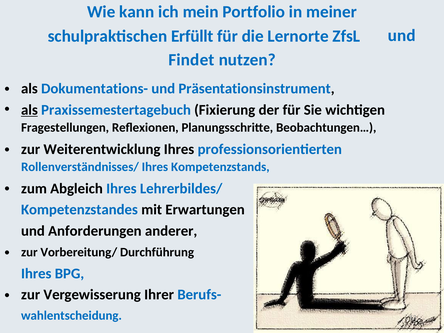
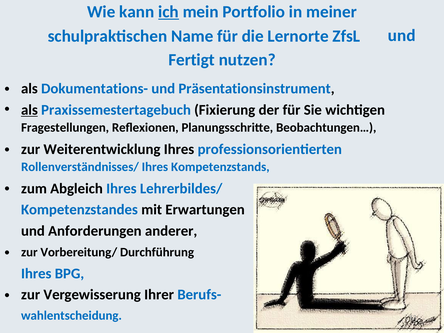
ich underline: none -> present (169, 12)
Erfüllt: Erfüllt -> Name (192, 36)
Findet: Findet -> Fertigt (192, 60)
